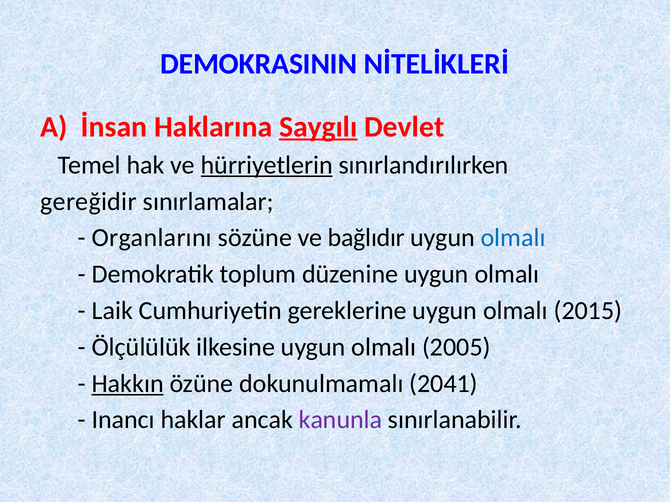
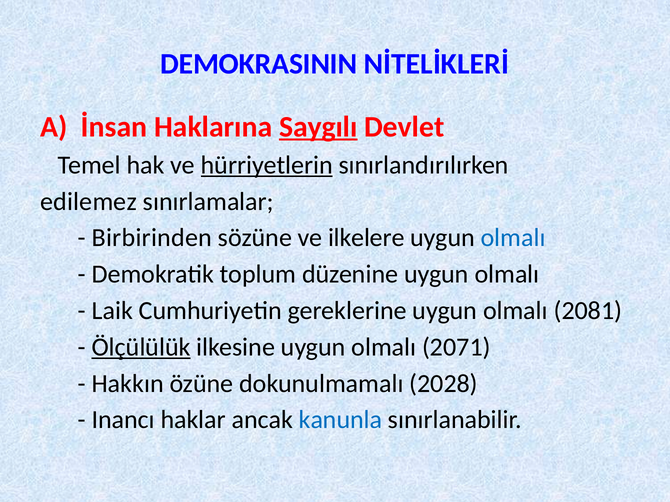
gereğidir: gereğidir -> edilemez (89, 202)
Organlarını: Organlarını -> Birbirinden (152, 238)
bağlıdır: bağlıdır -> ilkelere (366, 238)
2015: 2015 -> 2081 (588, 311)
Ölçülülük underline: none -> present (141, 347)
2005: 2005 -> 2071 (456, 347)
Hakkın underline: present -> none (128, 384)
2041: 2041 -> 2028 (444, 384)
kanunla colour: purple -> blue (340, 420)
